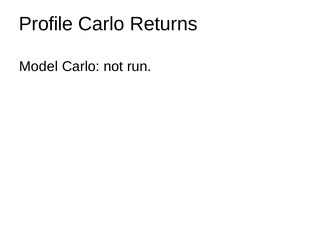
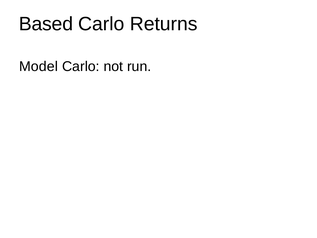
Profile: Profile -> Based (46, 24)
